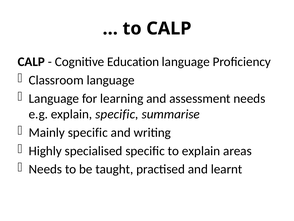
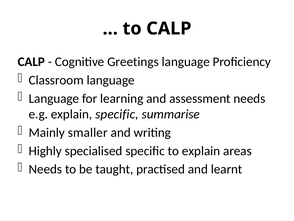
Education: Education -> Greetings (133, 62)
Mainly specific: specific -> smaller (88, 132)
